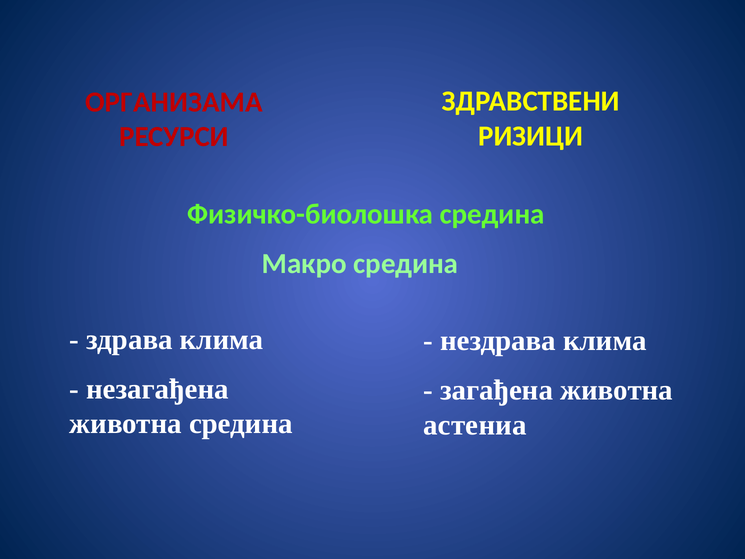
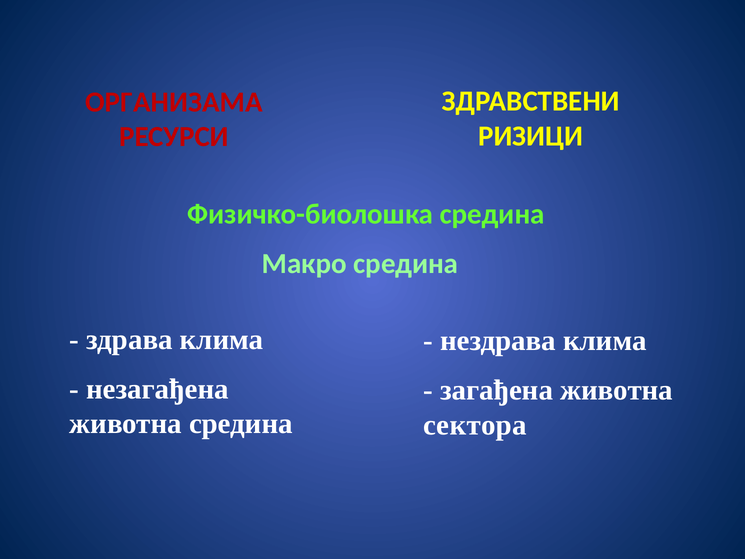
астениа: астениа -> сектора (475, 425)
